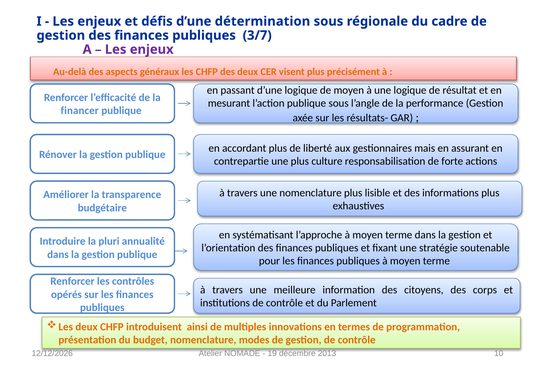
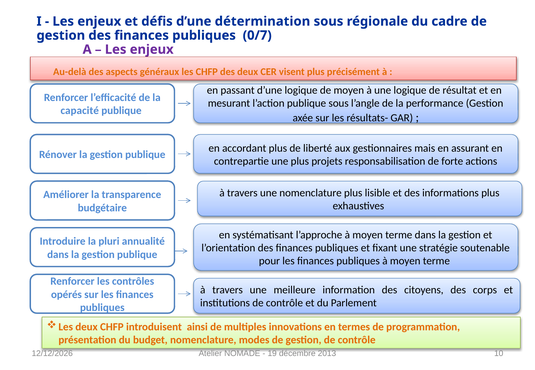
3/7: 3/7 -> 0/7 (257, 35)
financer: financer -> capacité (80, 111)
culture: culture -> projets (327, 161)
